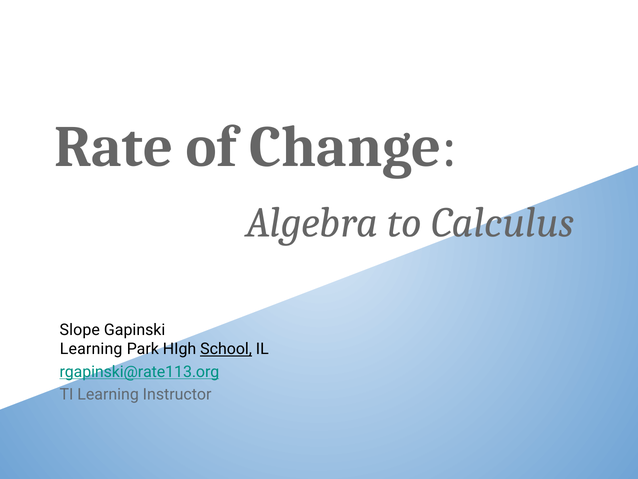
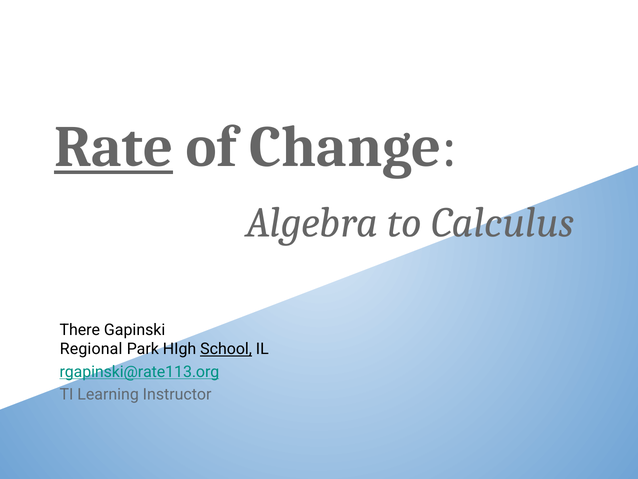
Rate underline: none -> present (114, 147)
Slope: Slope -> There (80, 330)
Learning: Learning -> Regional (91, 349)
